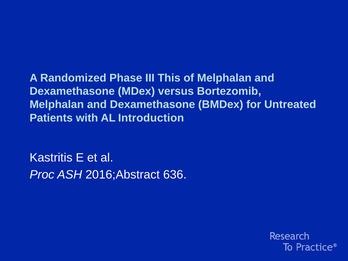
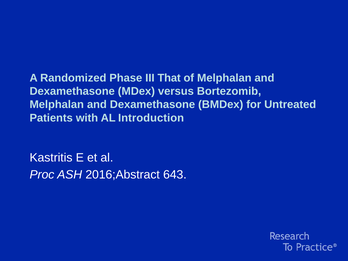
This: This -> That (169, 78)
636: 636 -> 643 (175, 175)
